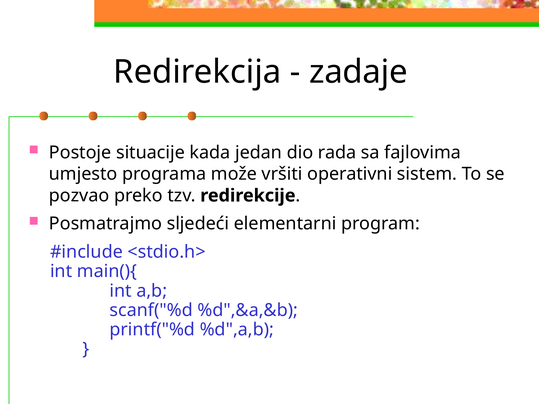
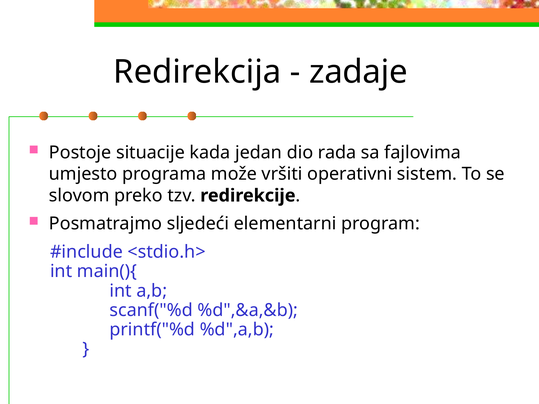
pozvao: pozvao -> slovom (79, 196)
